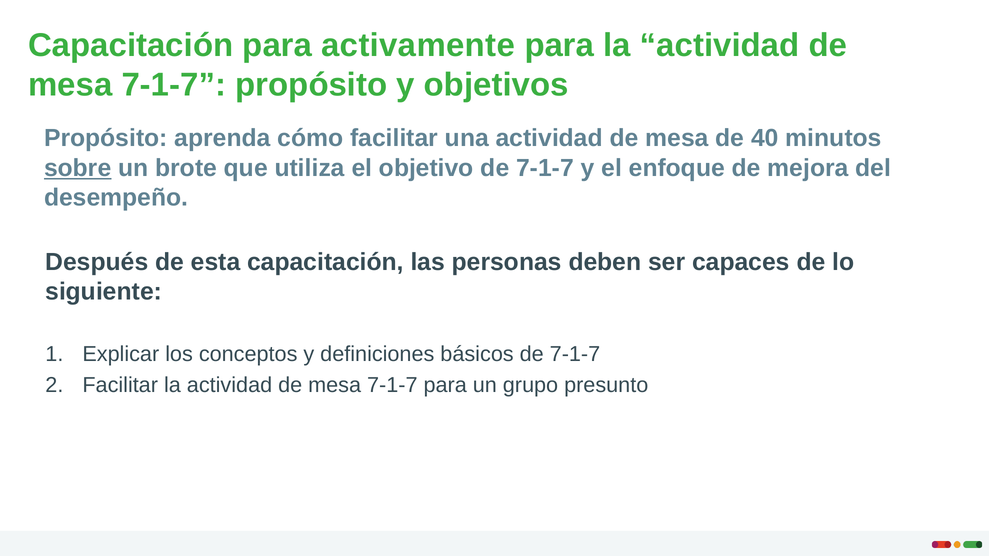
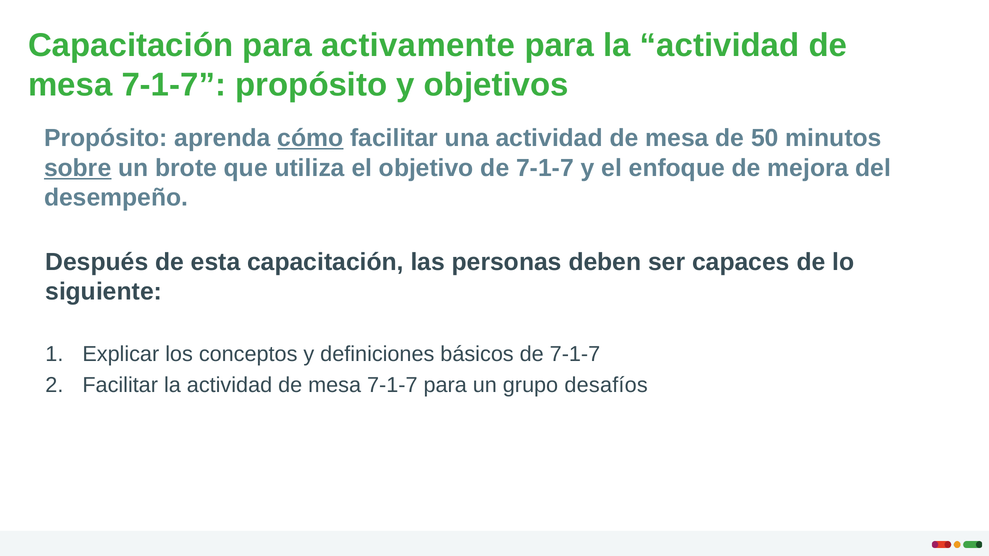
cómo underline: none -> present (310, 138)
40: 40 -> 50 (765, 138)
presunto: presunto -> desafíos (606, 385)
